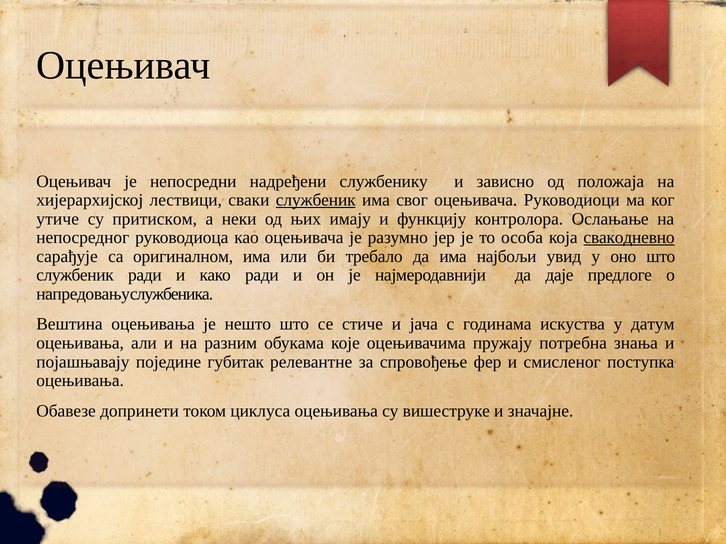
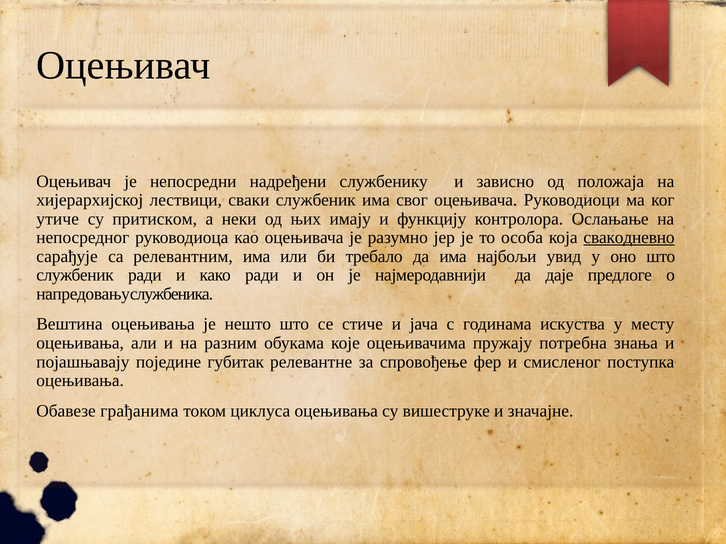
службеник underline: present -> none (316, 200)
оригиналном: оригиналном -> релевантним (183, 257)
датум: датум -> месту (653, 325)
допринети: допринети -> грађанима (139, 411)
